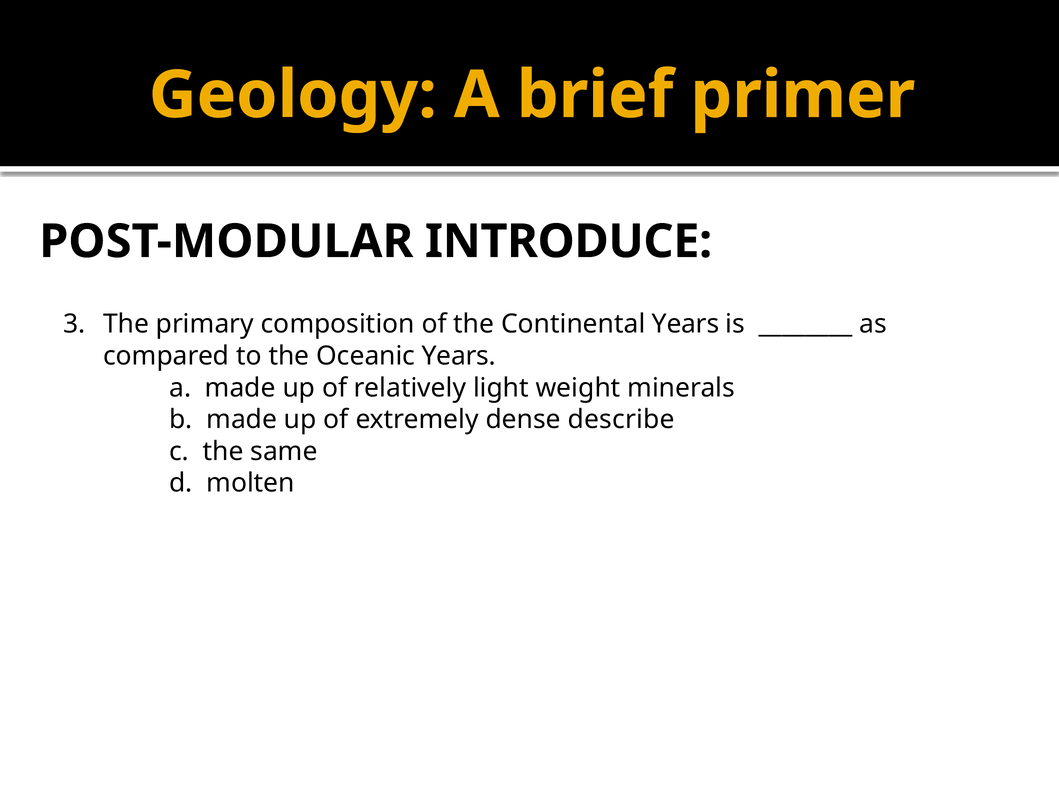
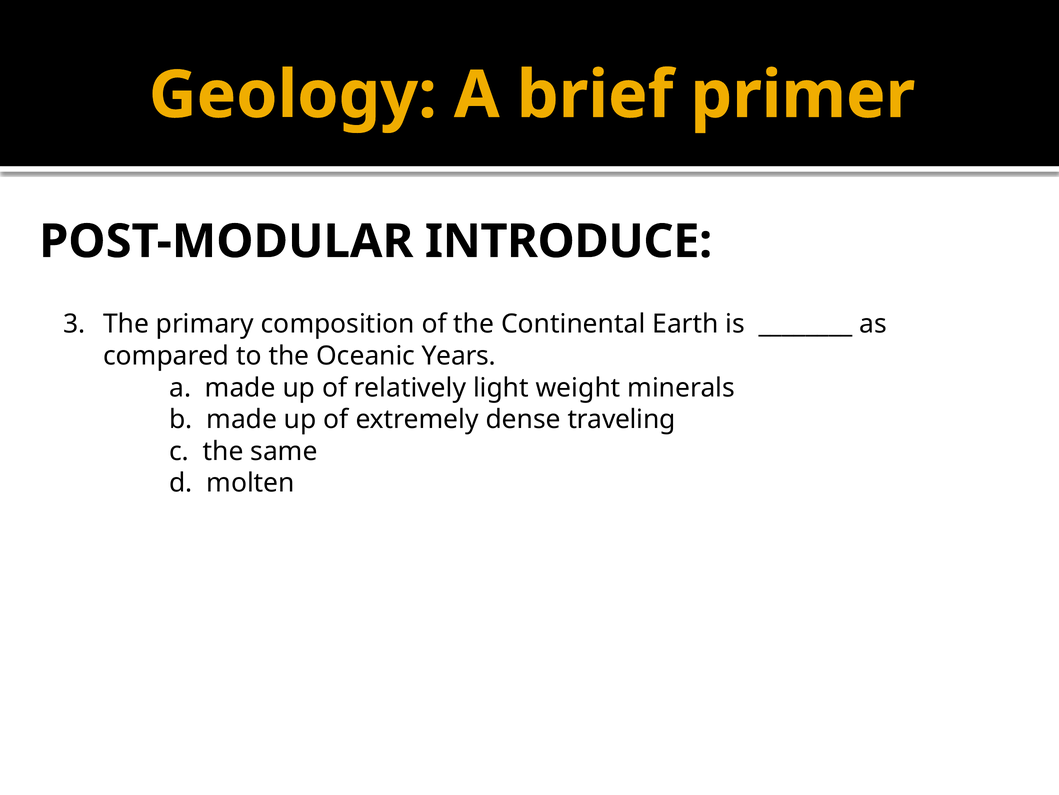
Continental Years: Years -> Earth (685, 324)
describe: describe -> traveling (621, 419)
